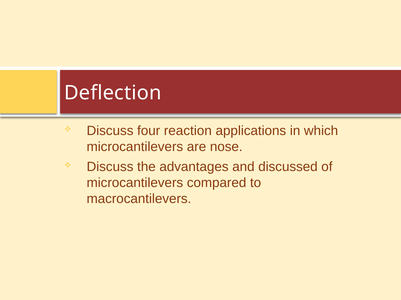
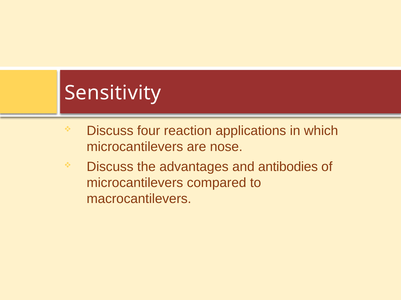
Deflection: Deflection -> Sensitivity (113, 93)
discussed: discussed -> antibodies (288, 167)
